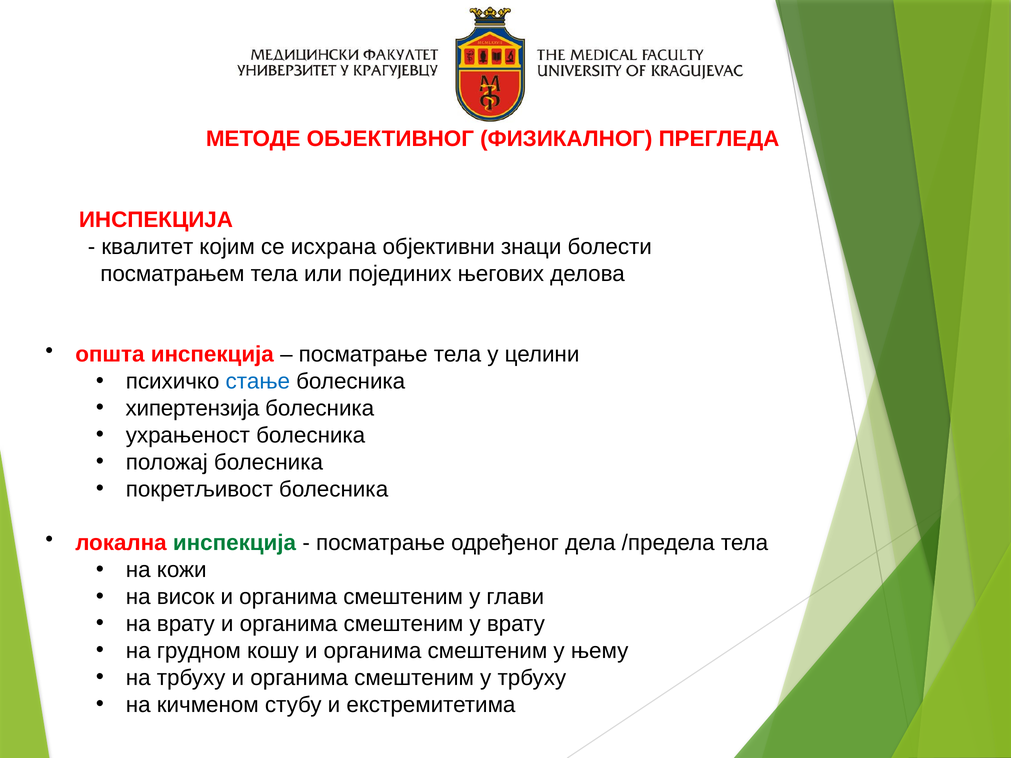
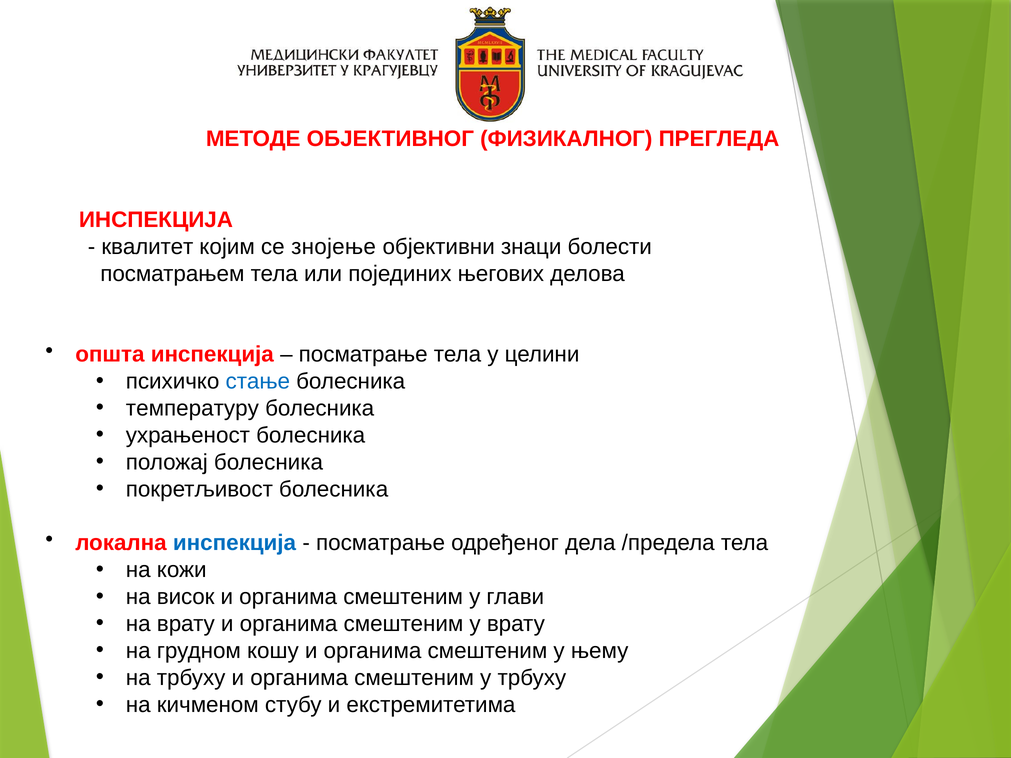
исхрана: исхрана -> знојење (334, 247)
хипертензија: хипертензија -> температуру (192, 409)
инспекција colour: green -> blue (234, 543)
